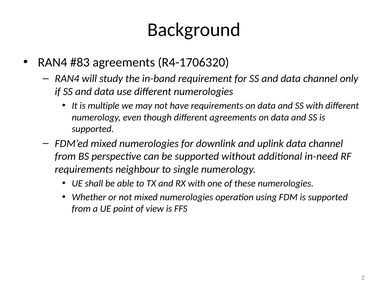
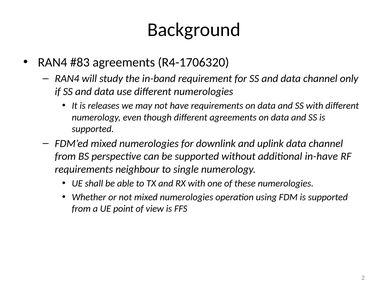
multiple: multiple -> releases (104, 106)
in-need: in-need -> in-have (321, 156)
